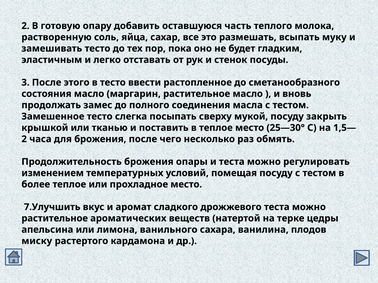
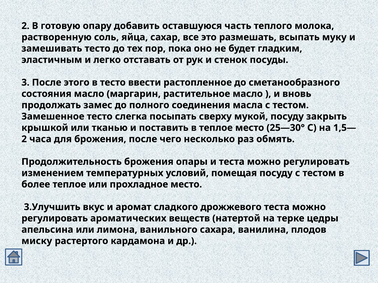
7.Улучшить: 7.Улучшить -> 3.Улучшить (52, 207)
растительное: растительное -> регулировать (55, 219)
